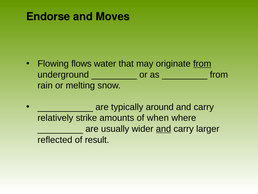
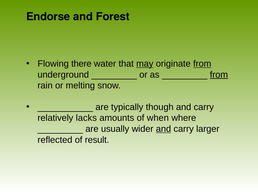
Moves: Moves -> Forest (113, 17)
flows: flows -> there (81, 64)
may underline: none -> present (145, 64)
from underline: none -> present (219, 74)
around: around -> though (160, 107)
strike: strike -> lacks (86, 118)
